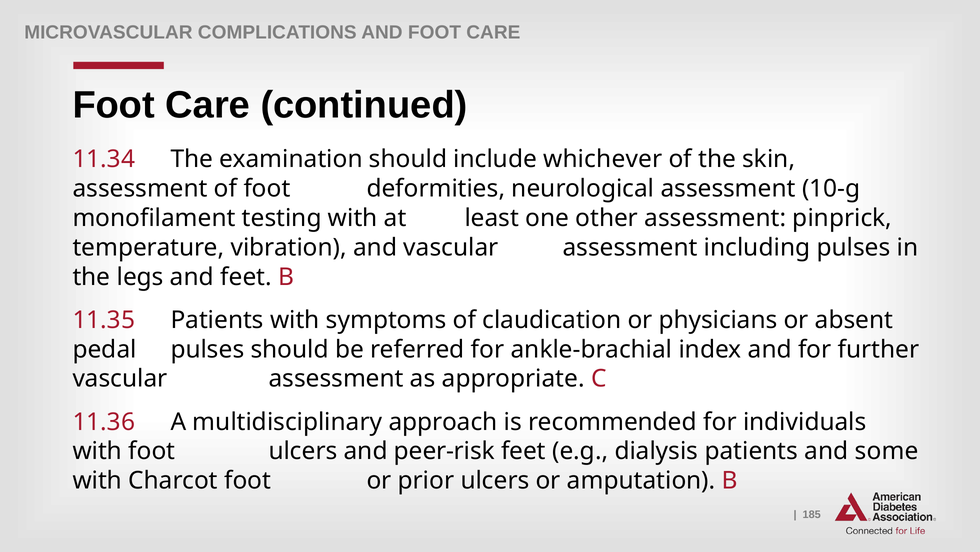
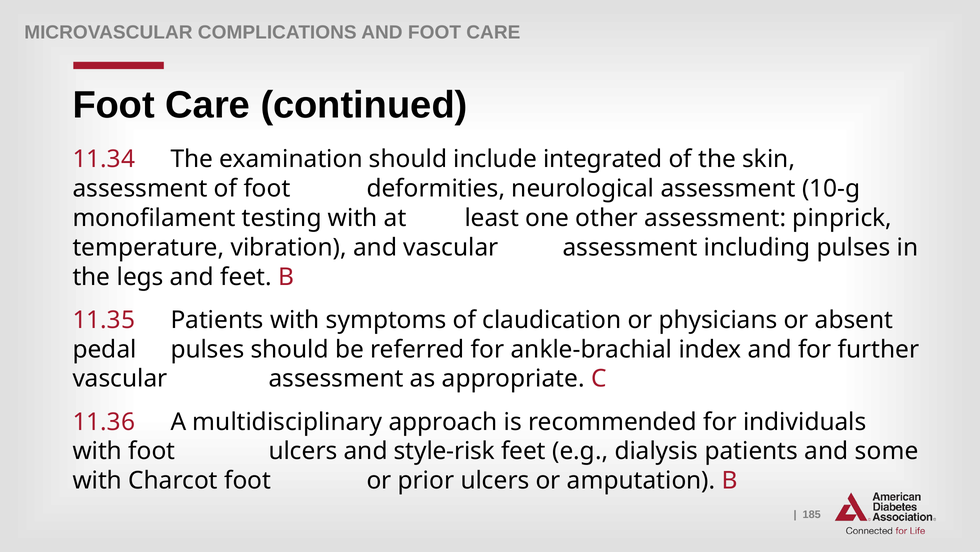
whichever: whichever -> integrated (603, 159)
peer-risk: peer-risk -> style-risk (444, 451)
